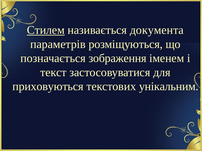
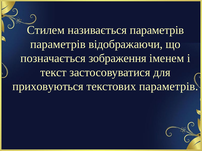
Стилем underline: present -> none (46, 30)
називається документа: документа -> параметрів (157, 30)
розміщуються: розміщуються -> відображаючи (126, 44)
текстових унікальним: унікальним -> параметрів (169, 87)
